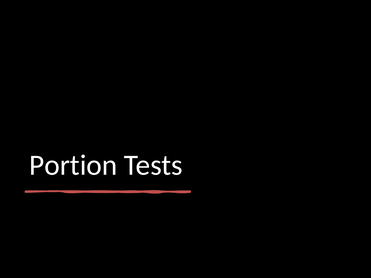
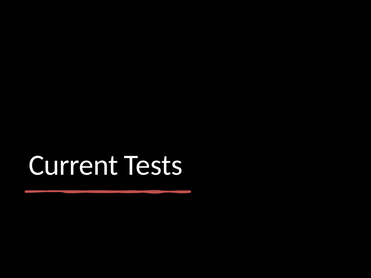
Portion: Portion -> Current (73, 165)
